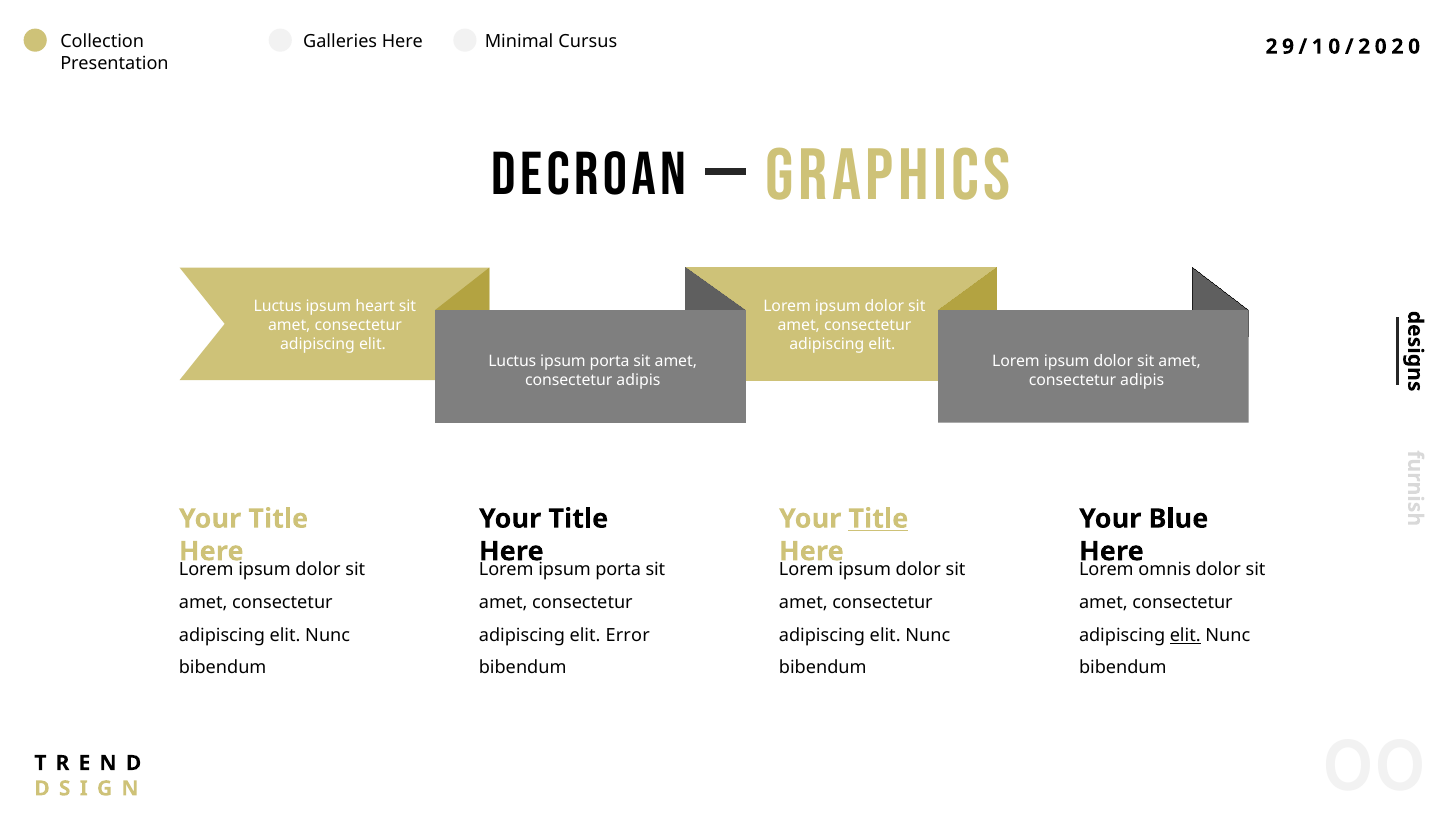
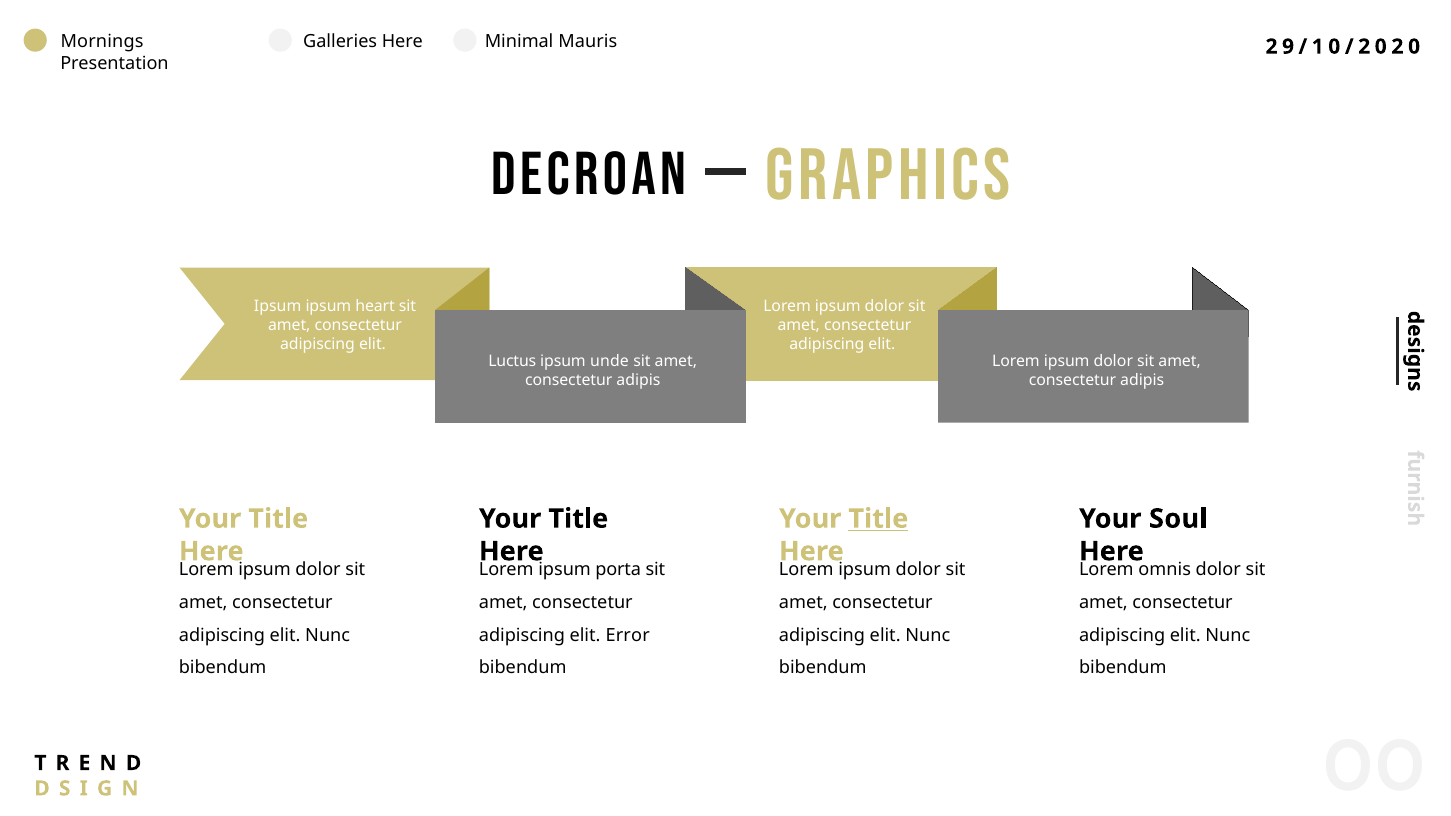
Collection: Collection -> Mornings (102, 41)
Cursus: Cursus -> Mauris (588, 41)
Luctus: Luctus -> Ipsum (278, 307)
porta: porta -> unde (609, 361)
Blue: Blue -> Soul (1178, 519)
elit underline: present -> none (1185, 635)
